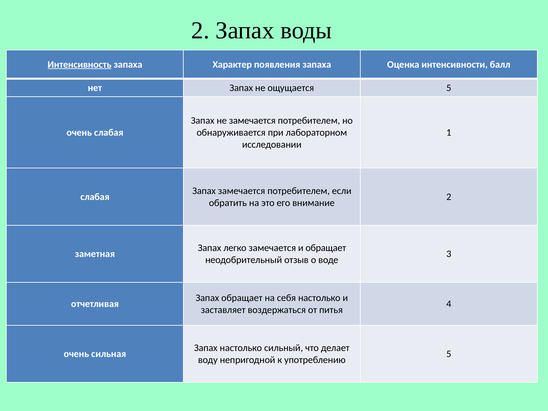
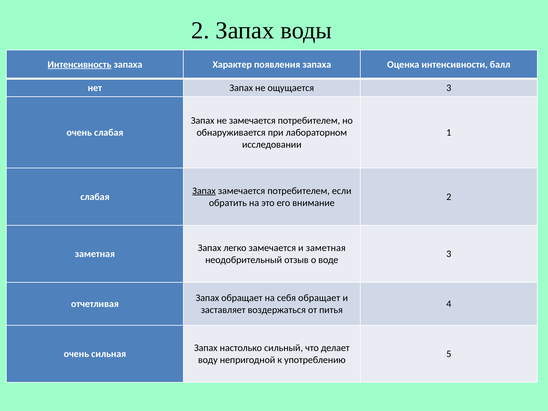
ощущается 5: 5 -> 3 (449, 88)
Запах underline: none -> present (204, 191)
и обращает: обращает -> заметная (326, 248)
себя настолько: настолько -> обращает (319, 298)
